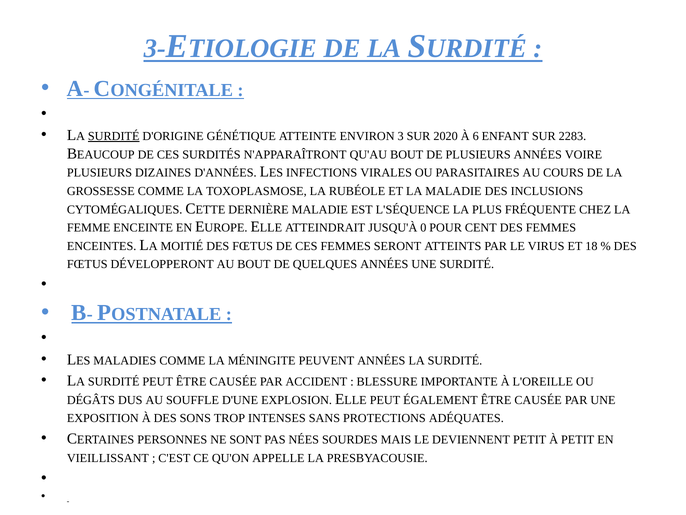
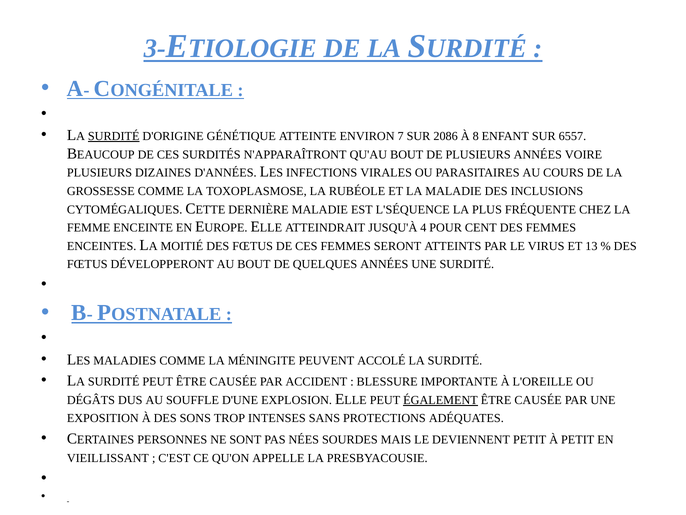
3: 3 -> 7 (401, 136)
2020: 2020 -> 2086 (446, 136)
6: 6 -> 8 (476, 136)
2283: 2283 -> 6557 (572, 136)
0: 0 -> 4 (423, 228)
18: 18 -> 13 (591, 246)
PEUVENT ANNÉES: ANNÉES -> ACCOLÉ (381, 360)
ÉGALEMENT underline: none -> present (441, 400)
